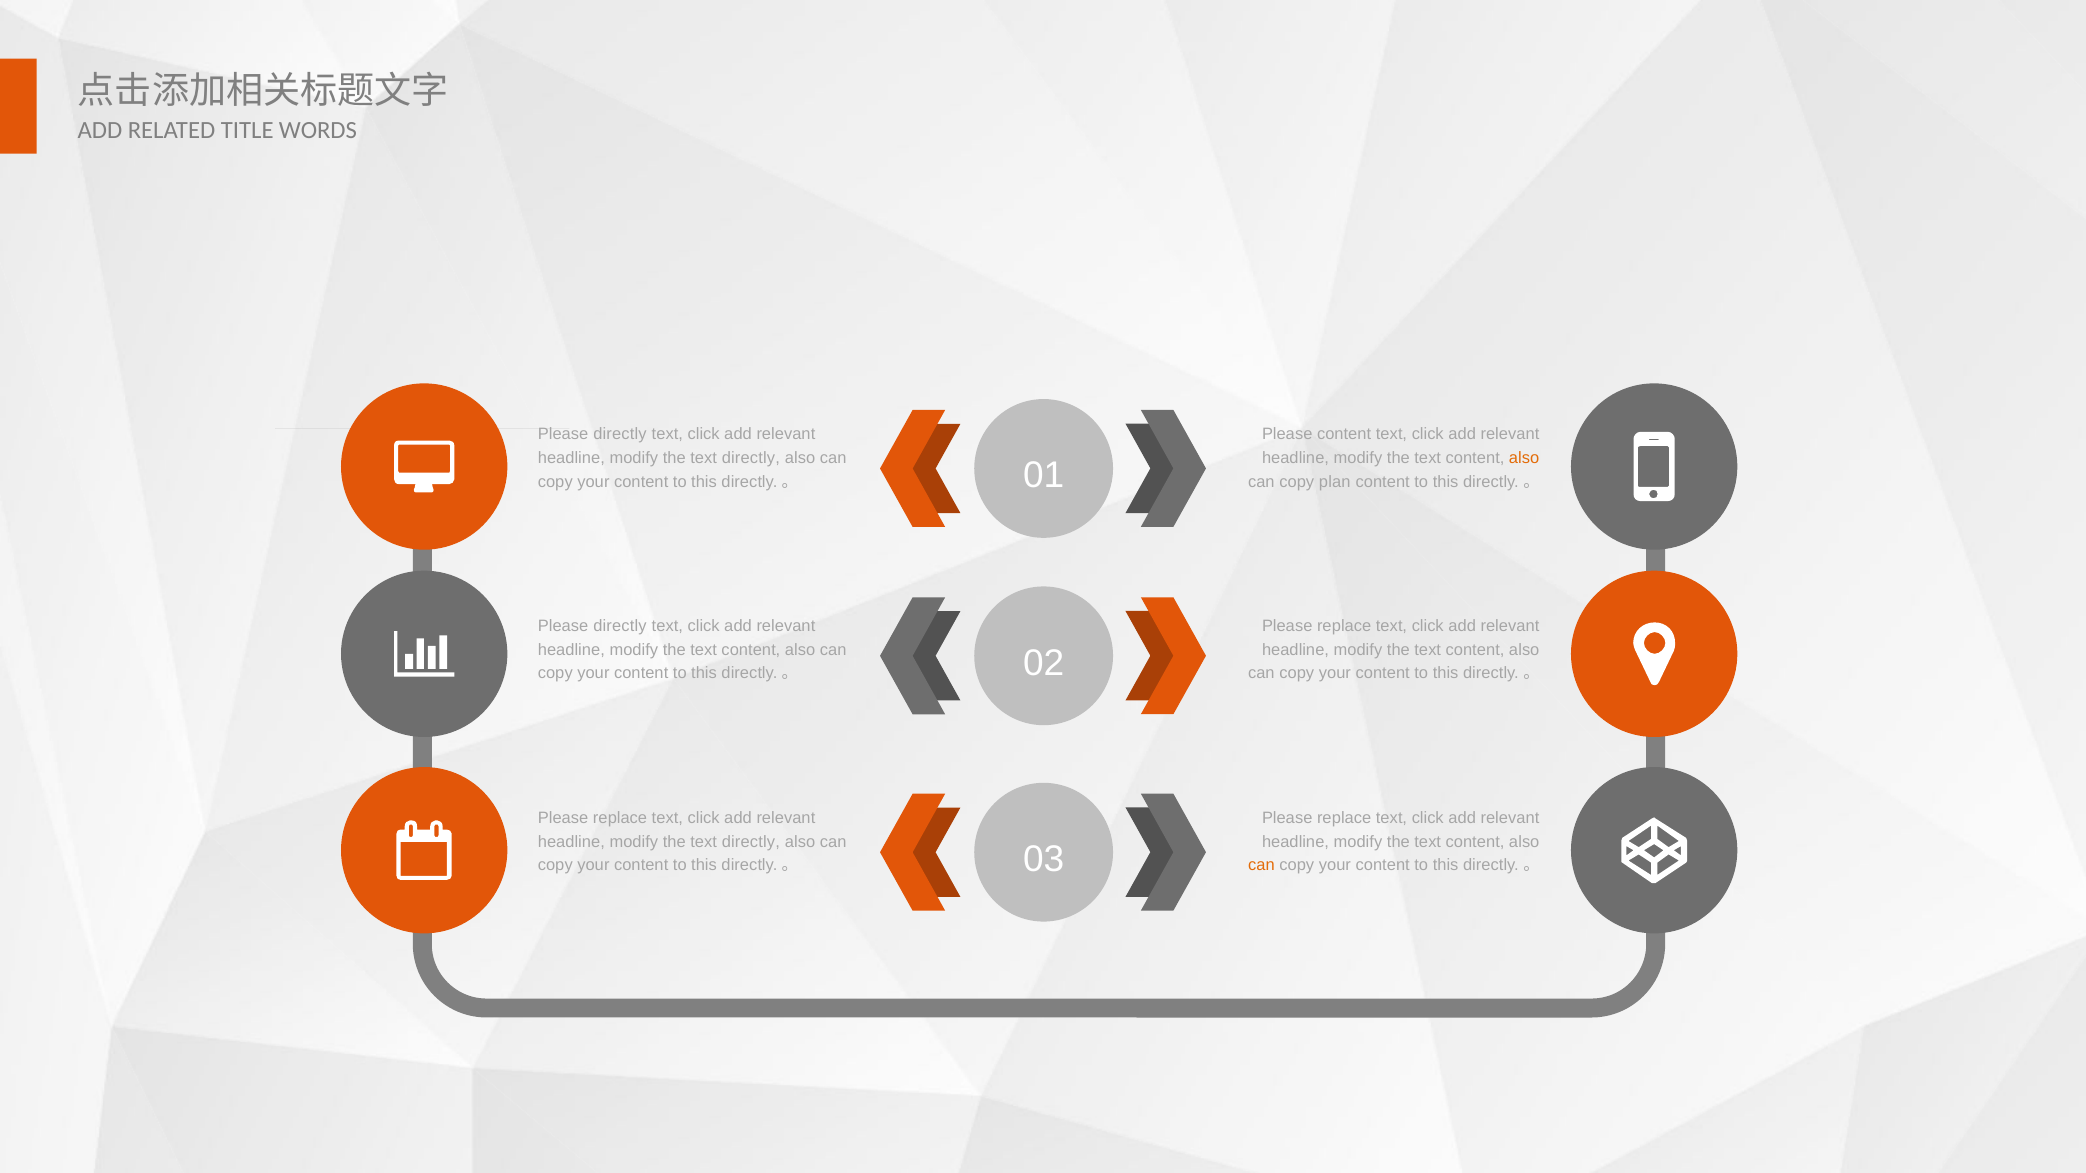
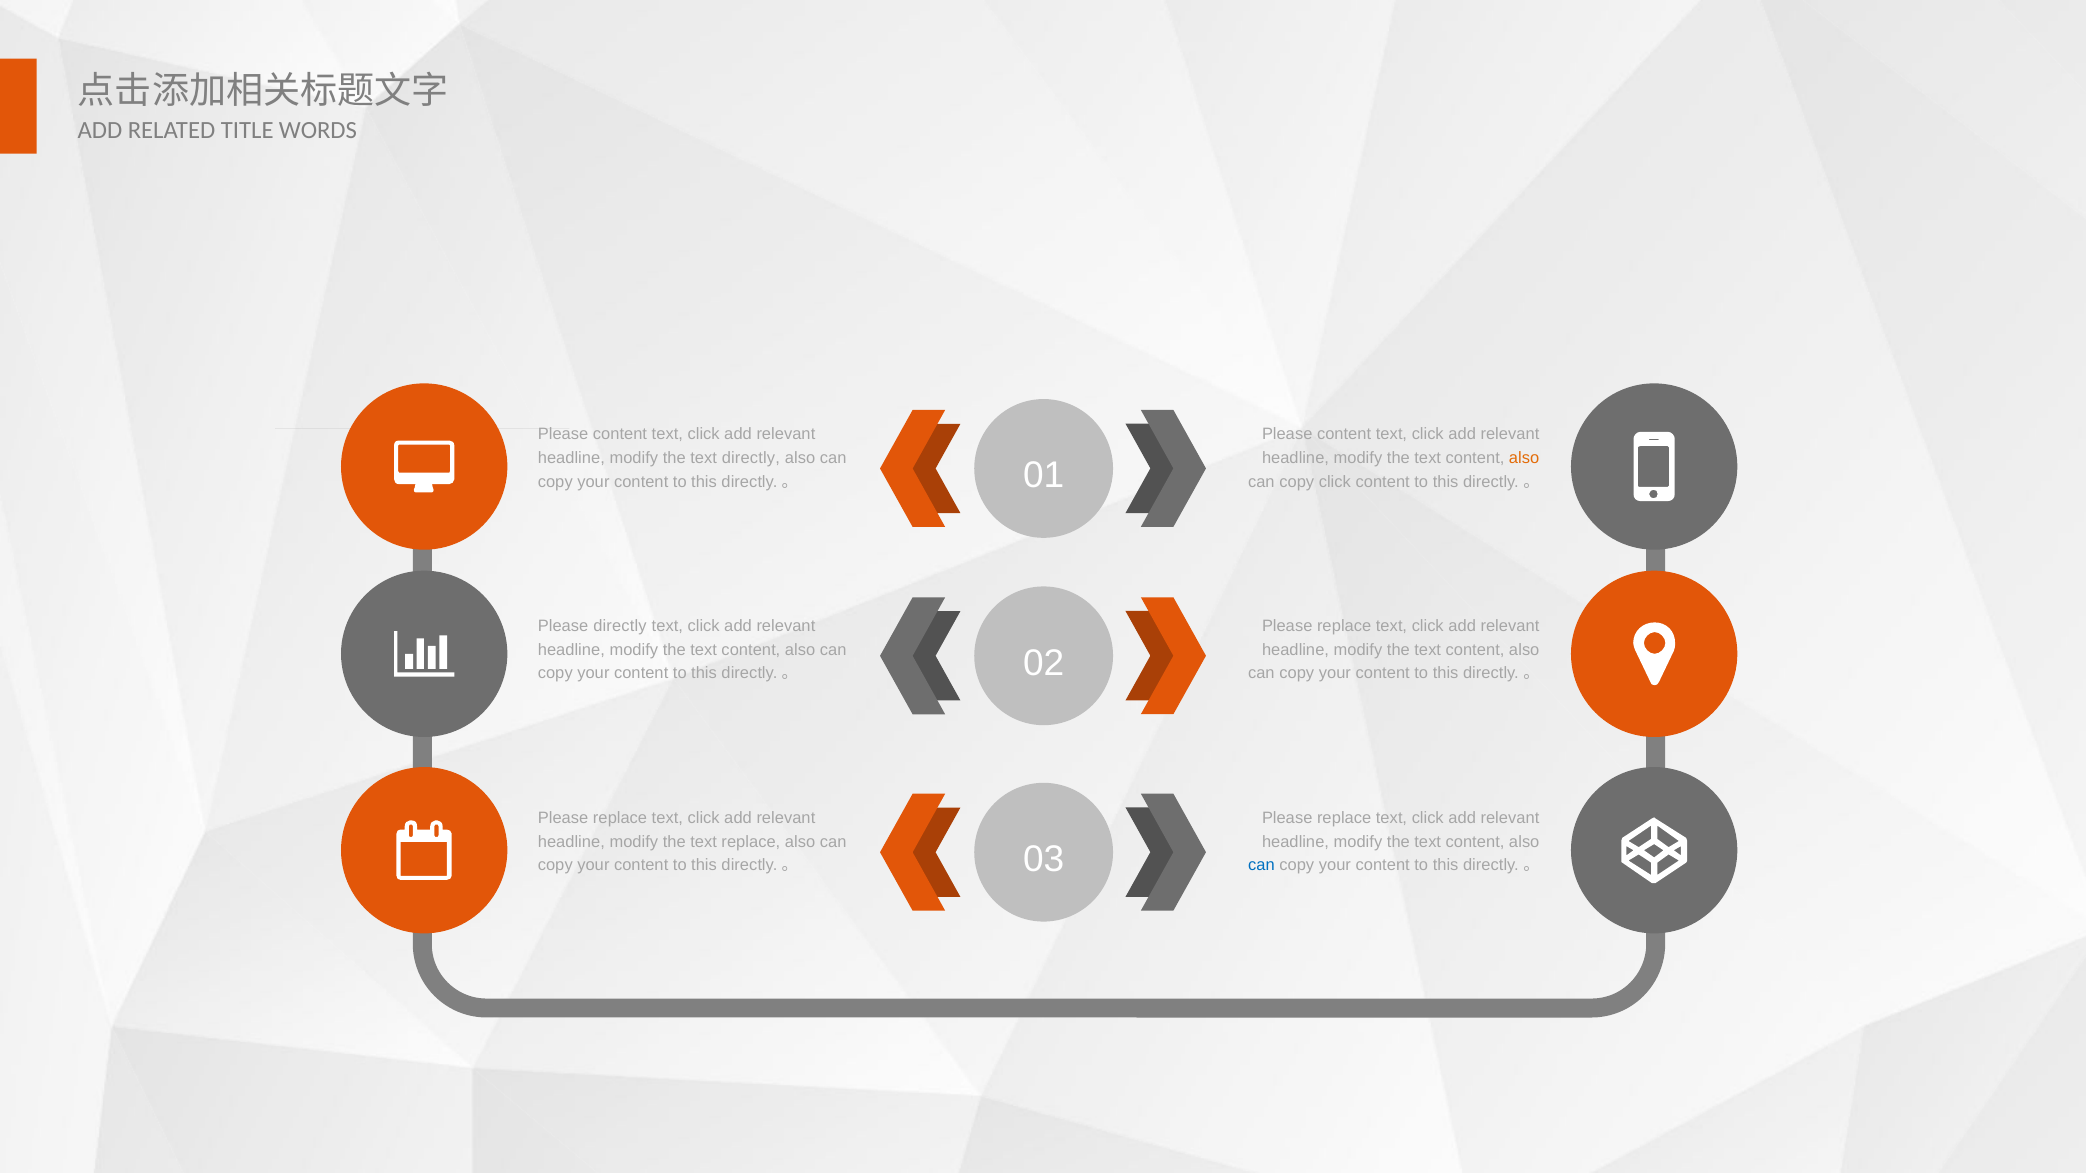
directly: directly -> content (620, 434)
copy plan: plan -> click (1335, 482)
directly: directly -> replace (751, 842)
can colour: orange -> blue (1261, 866)
